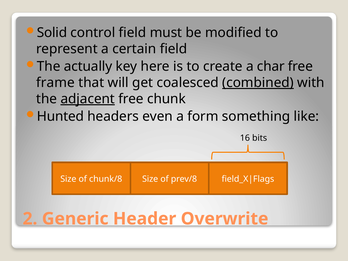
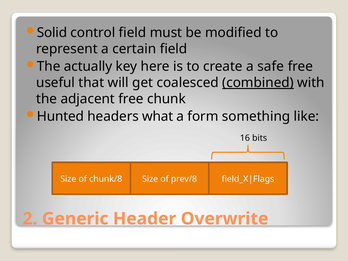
char: char -> safe (271, 66)
frame: frame -> useful (56, 83)
adjacent underline: present -> none (88, 99)
even: even -> what (158, 116)
